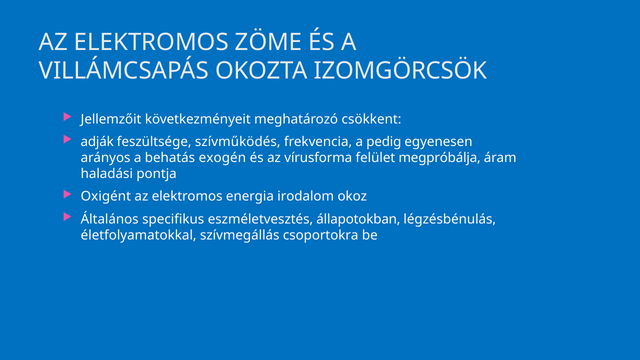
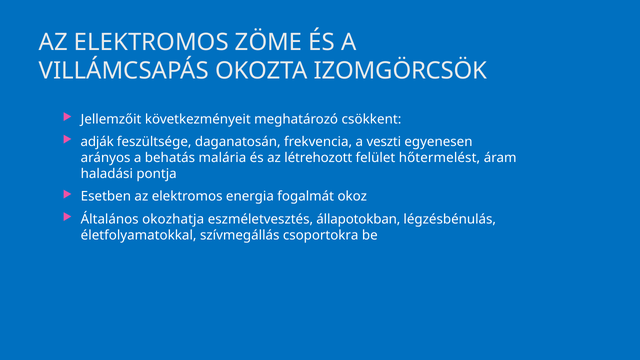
szívműködés: szívműködés -> daganatosán (238, 142)
pedig: pedig -> veszti (384, 142)
exogén: exogén -> malária (222, 158)
vírusforma: vírusforma -> létrehozott (318, 158)
megpróbálja: megpróbálja -> hőtermelést (439, 158)
Oxigént: Oxigént -> Esetben (106, 196)
irodalom: irodalom -> fogalmát (306, 196)
specifikus: specifikus -> okozhatja (173, 219)
